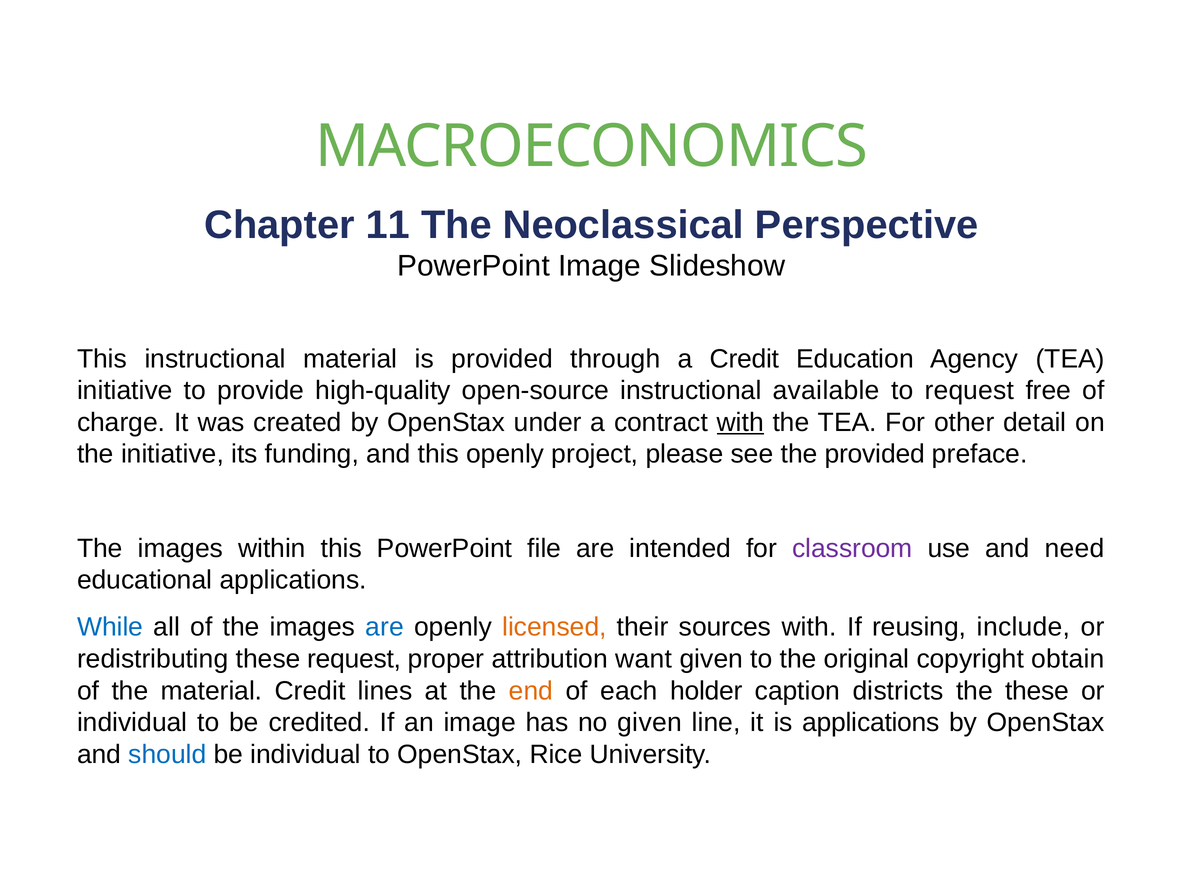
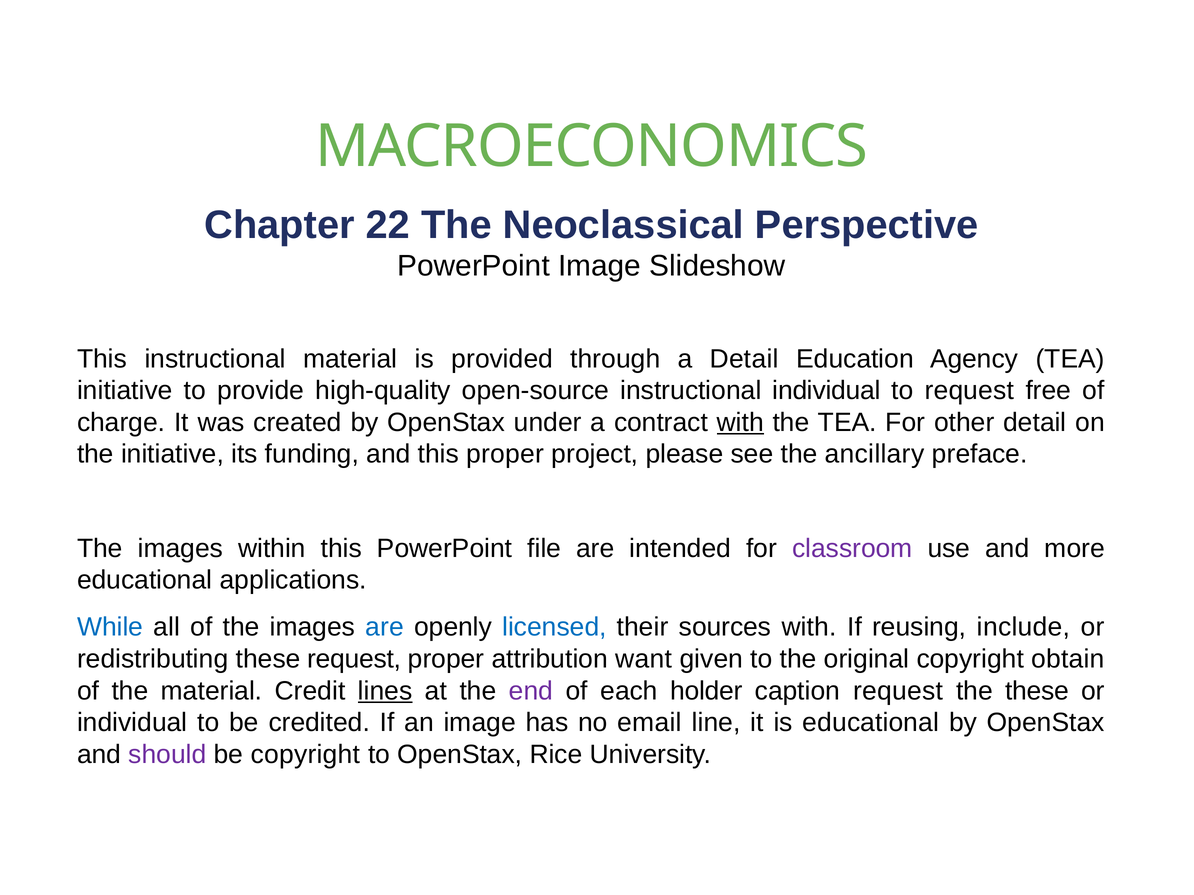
11: 11 -> 22 (388, 225)
a Credit: Credit -> Detail (744, 359)
instructional available: available -> individual (826, 391)
this openly: openly -> proper (505, 454)
the provided: provided -> ancillary (875, 454)
need: need -> more (1075, 549)
licensed colour: orange -> blue (554, 628)
lines underline: none -> present (385, 691)
end colour: orange -> purple (531, 691)
caption districts: districts -> request (898, 691)
no given: given -> email (650, 723)
is applications: applications -> educational (871, 723)
should colour: blue -> purple (167, 755)
be individual: individual -> copyright (305, 755)
